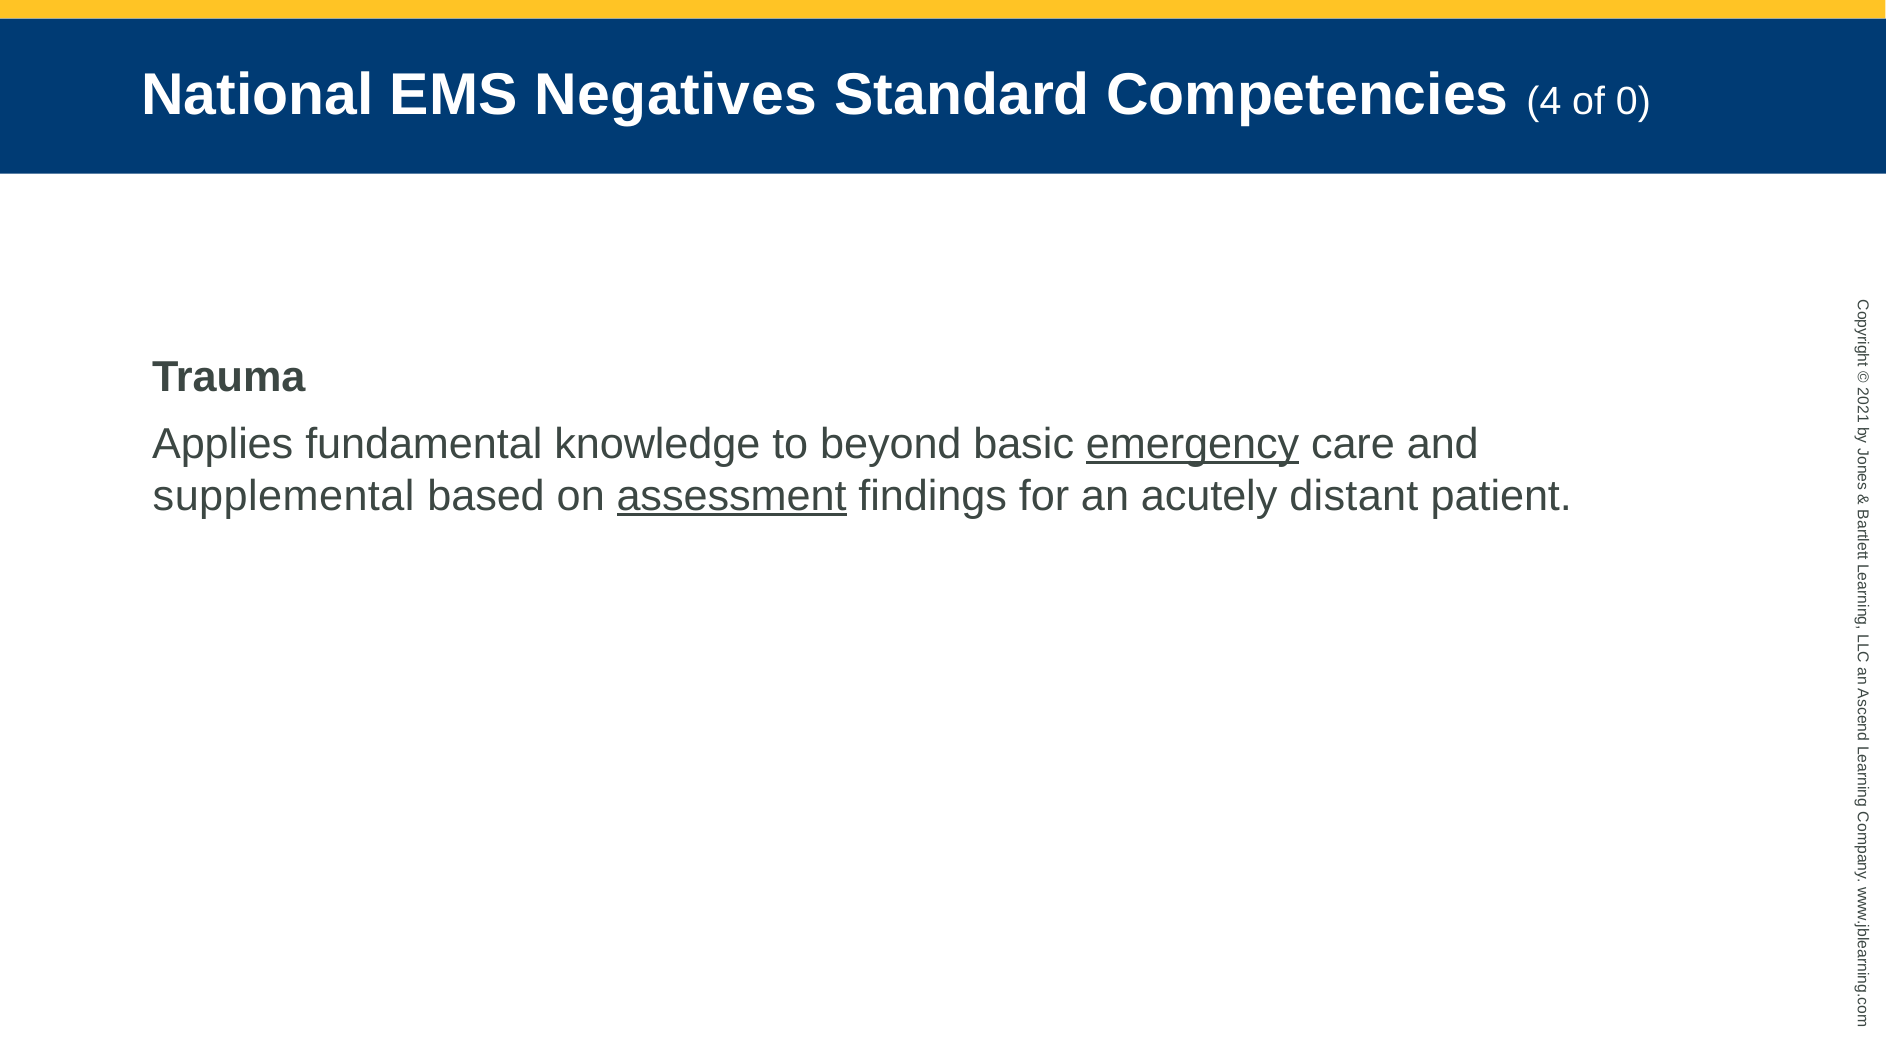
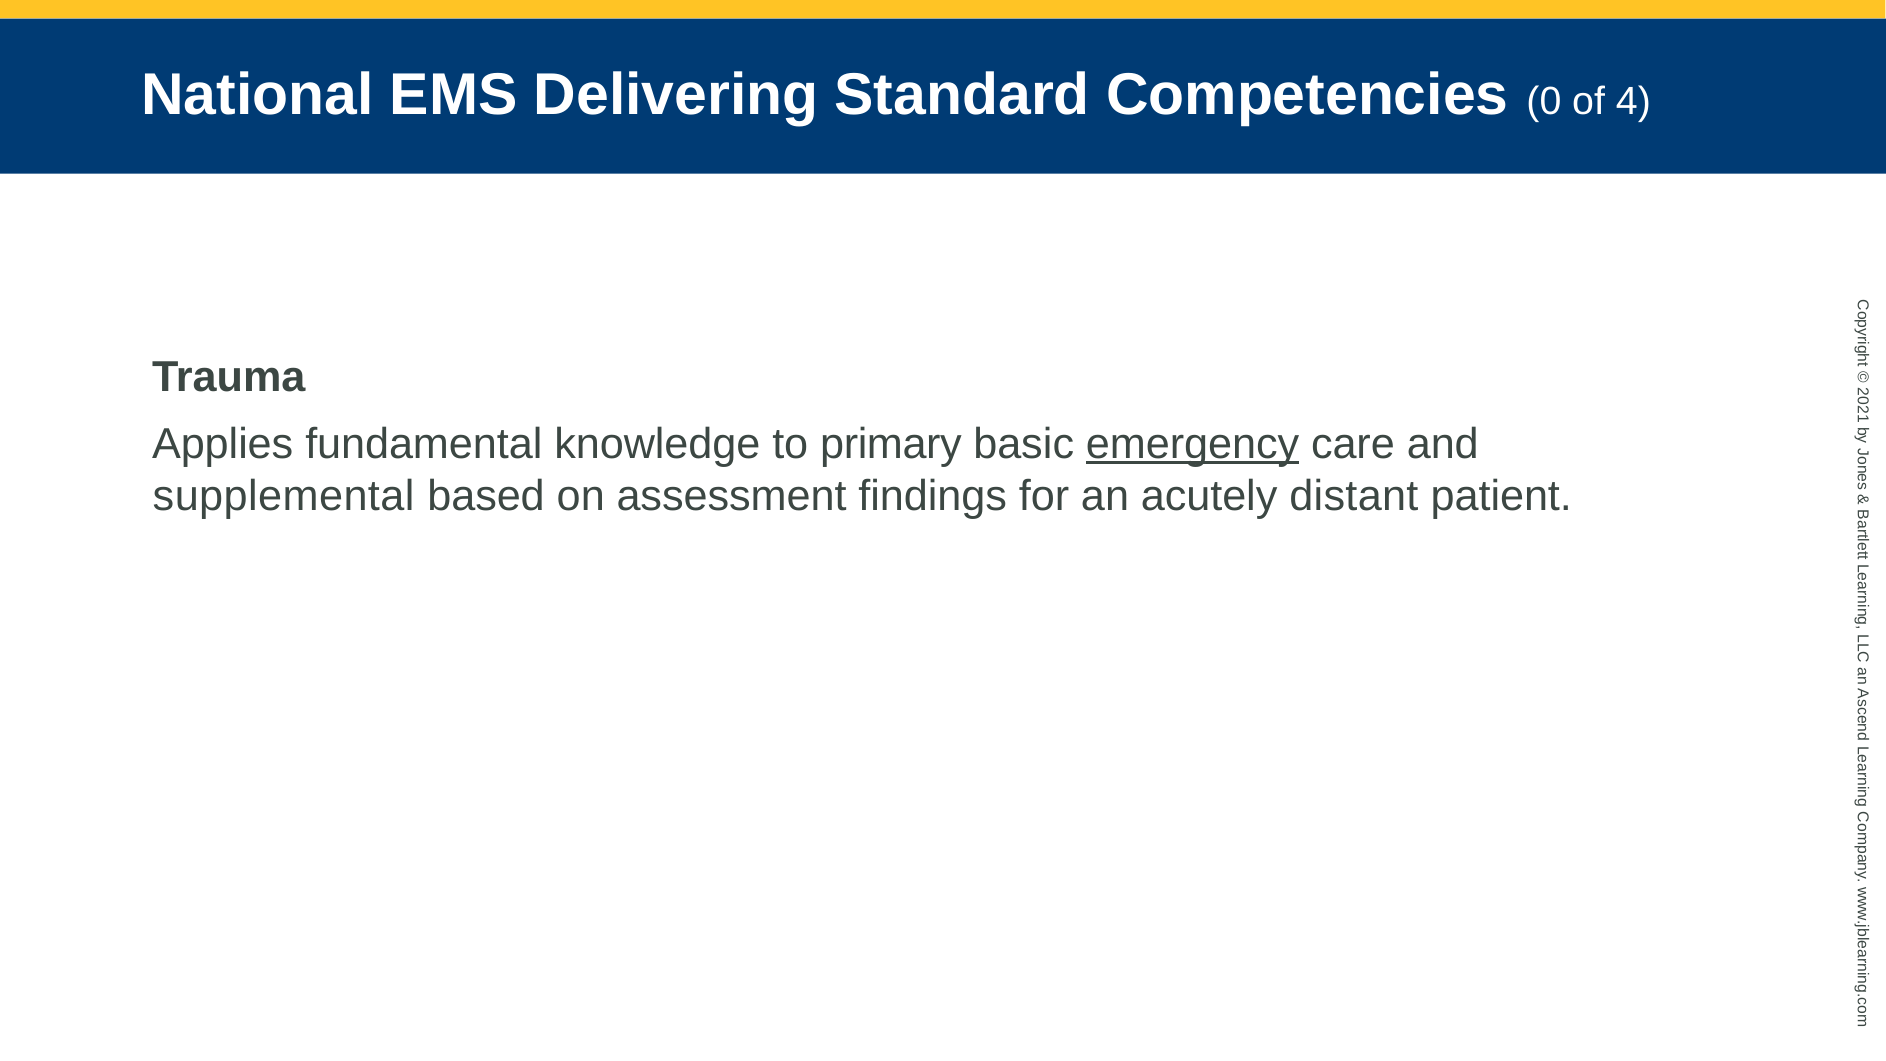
Negatives: Negatives -> Delivering (676, 95)
Competencies 4: 4 -> 0 (1544, 101)
of 0: 0 -> 4 (1633, 101)
beyond: beyond -> primary (891, 444)
assessment underline: present -> none (732, 496)
